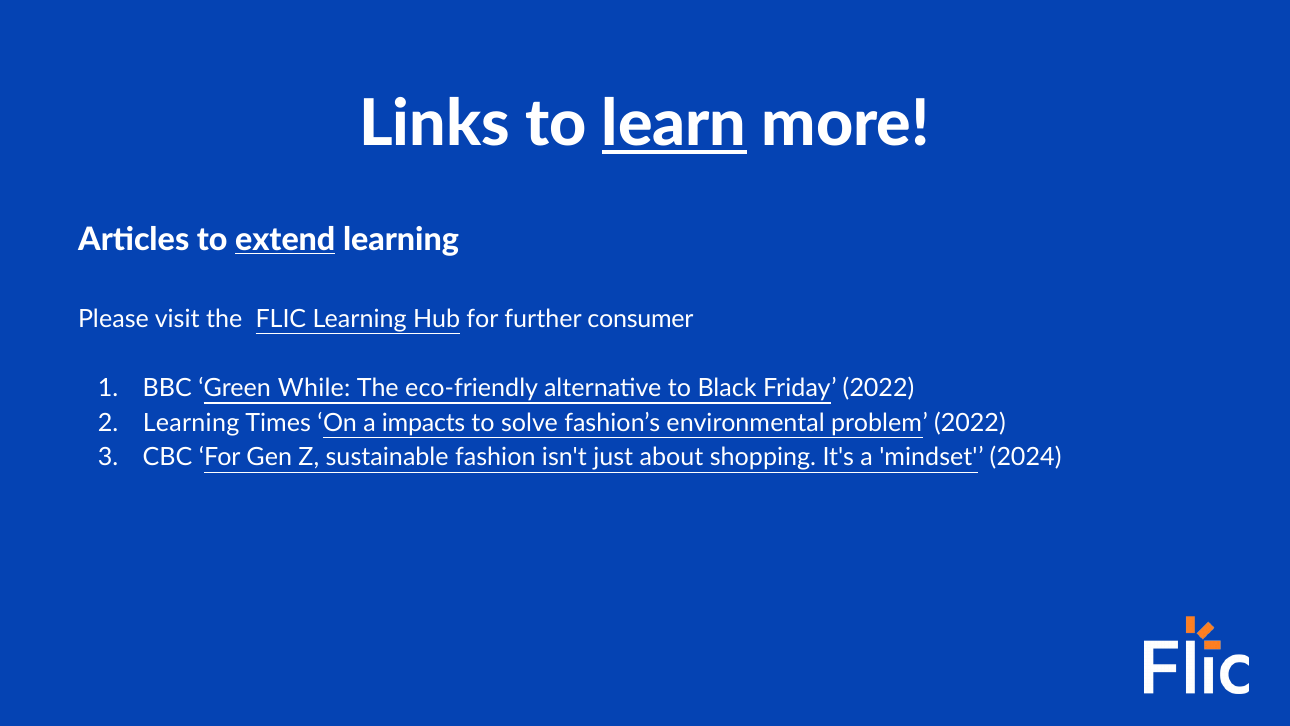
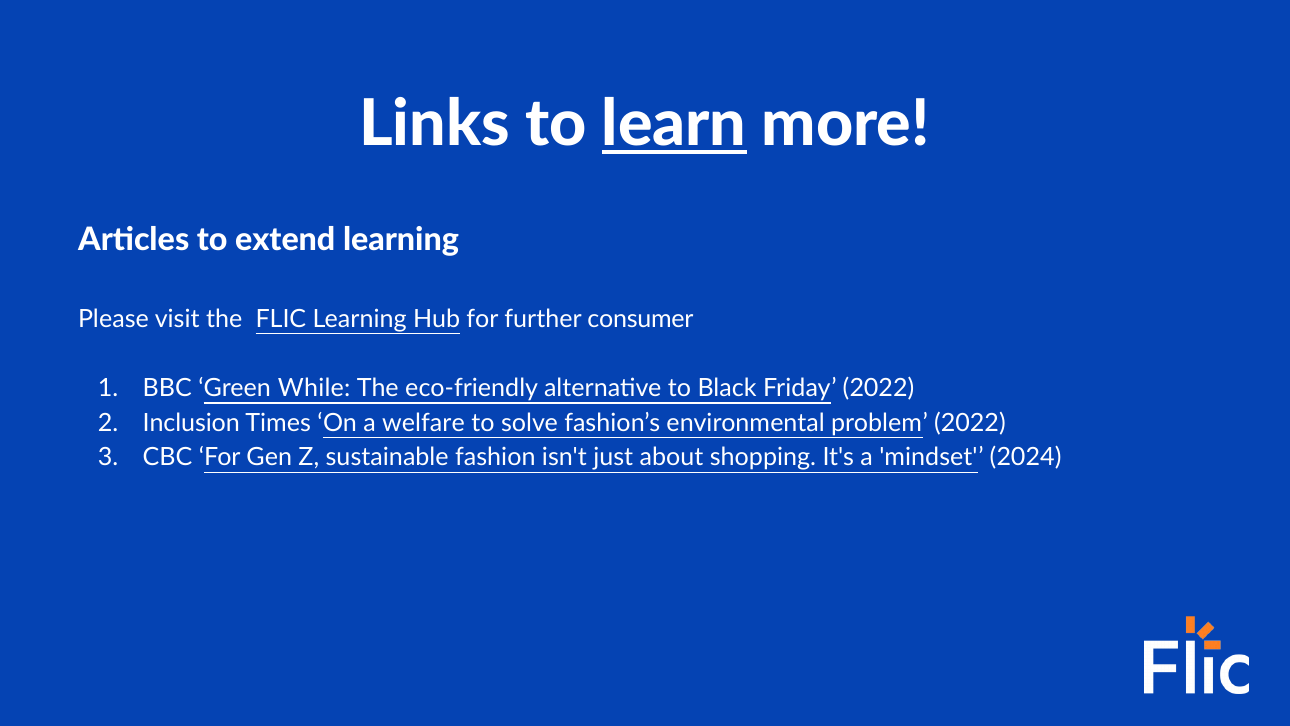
extend underline: present -> none (285, 240)
Learning: Learning -> Inclusion (191, 423)
impacts: impacts -> welfare (423, 423)
